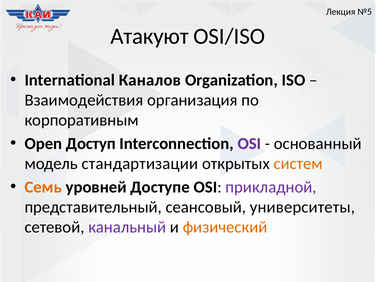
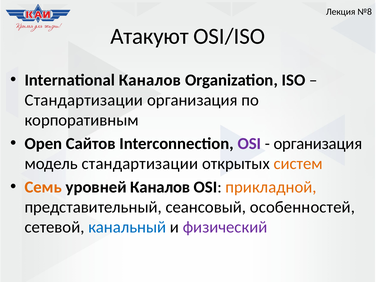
№5: №5 -> №8 (365, 12)
Взаимодействия: Взаимодействия -> Стандартизации (84, 100)
Доступ: Доступ -> Сайтов (91, 144)
основанный: основанный -> организация (318, 144)
уровней Доступе: Доступе -> Каналов (160, 187)
прикладной colour: purple -> orange (271, 187)
университеты: университеты -> особенностей (302, 207)
канальный colour: purple -> blue (127, 227)
физический colour: orange -> purple (225, 227)
